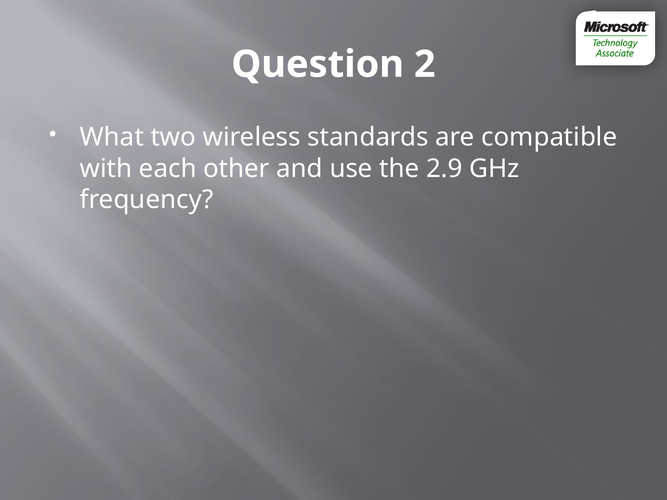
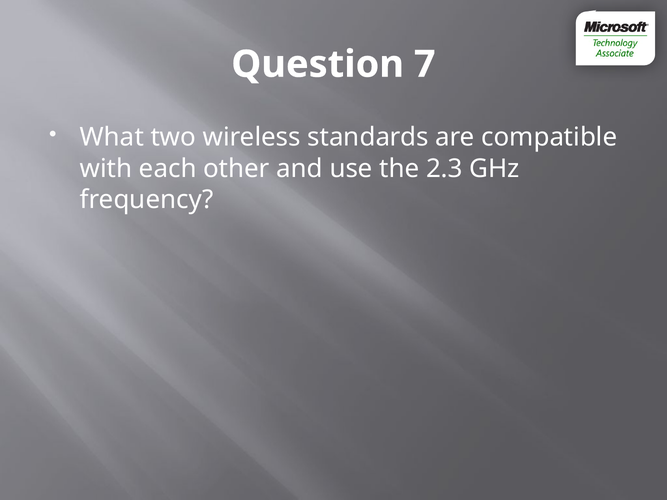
2: 2 -> 7 (425, 64)
2.9: 2.9 -> 2.3 (444, 169)
